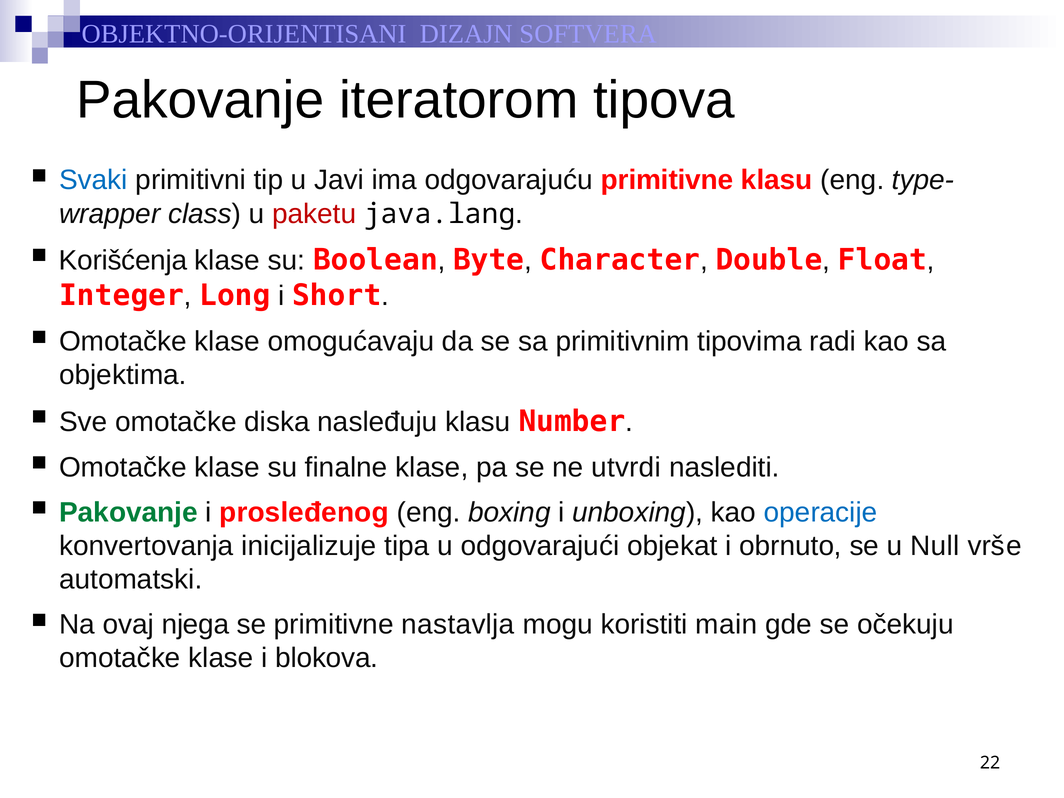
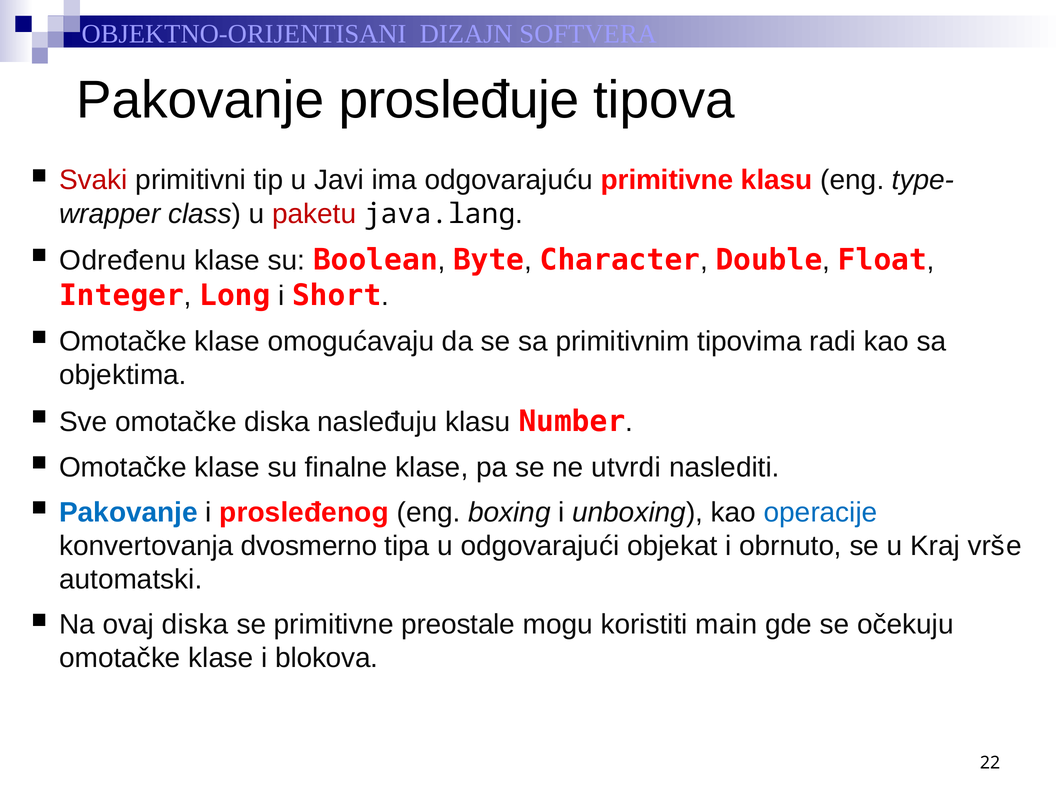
iteratorom: iteratorom -> prosleđuje (459, 100)
Svaki colour: blue -> red (93, 180)
Korišćenja: Korišćenja -> Određenu (123, 261)
Pakovanje colour: green -> blue (128, 512)
inicijalizuje: inicijalizuje -> dvosmerno (309, 546)
Null: Null -> Kraj (935, 546)
ovaj njega: njega -> diska (195, 625)
nastavlja: nastavlja -> preostale (458, 625)
